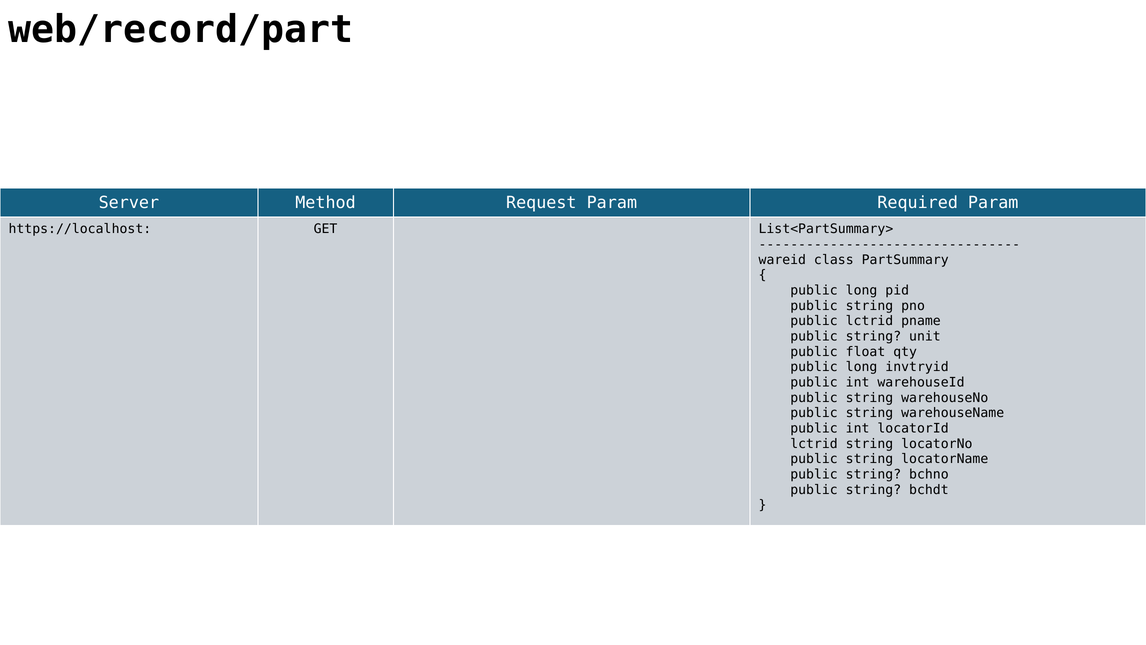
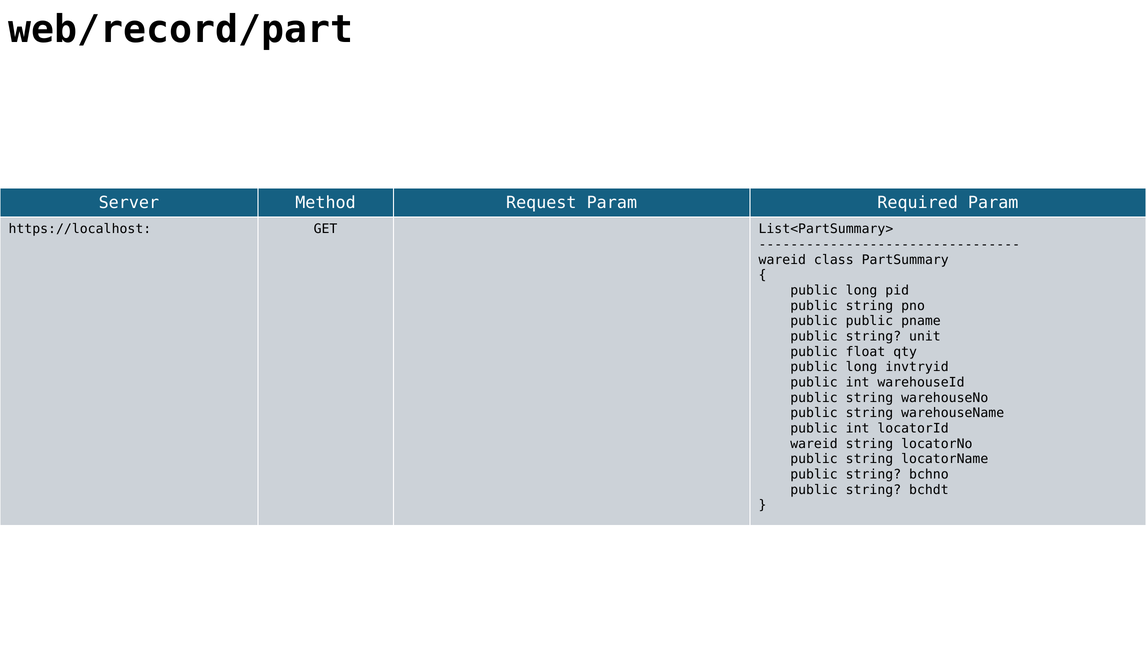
public lctrid: lctrid -> public (869, 321)
lctrid: lctrid -> wareid (814, 444)
